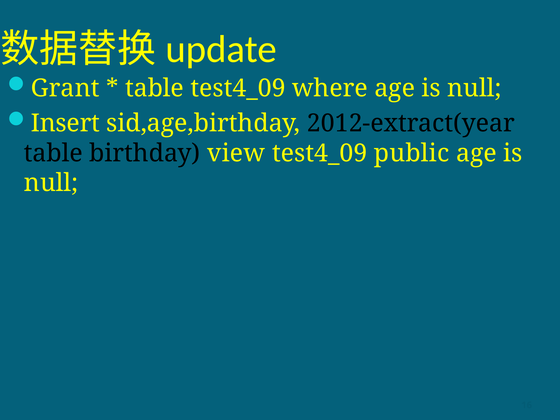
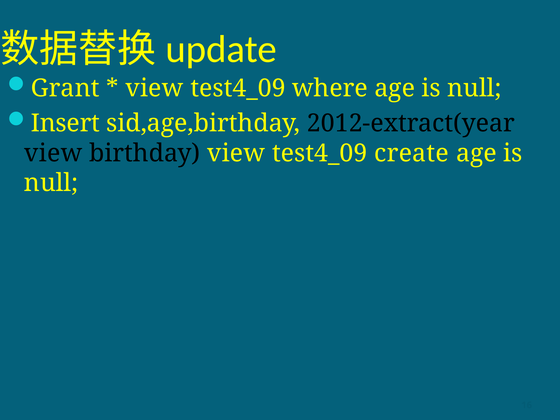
table: table -> view (154, 88)
table: table -> view (53, 153)
public: public -> create (412, 153)
